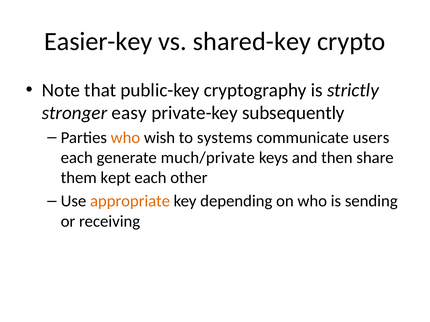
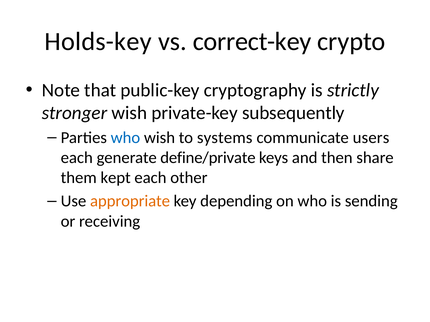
Easier-key: Easier-key -> Holds-key (98, 42)
shared-key: shared-key -> correct-key (252, 42)
stronger easy: easy -> wish (129, 113)
who colour: orange -> blue (125, 138)
much/private: much/private -> define/private (208, 158)
